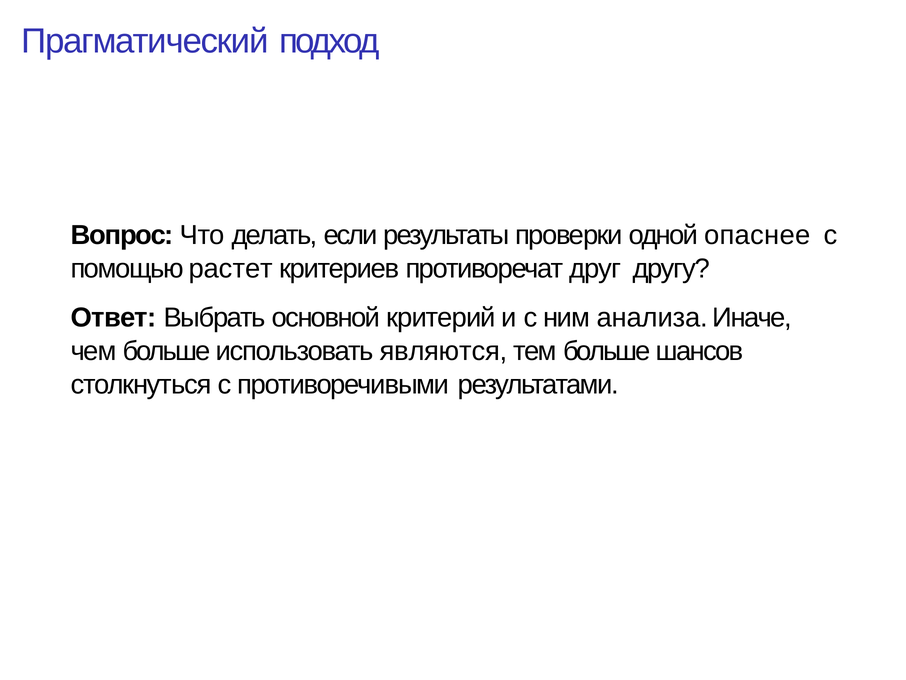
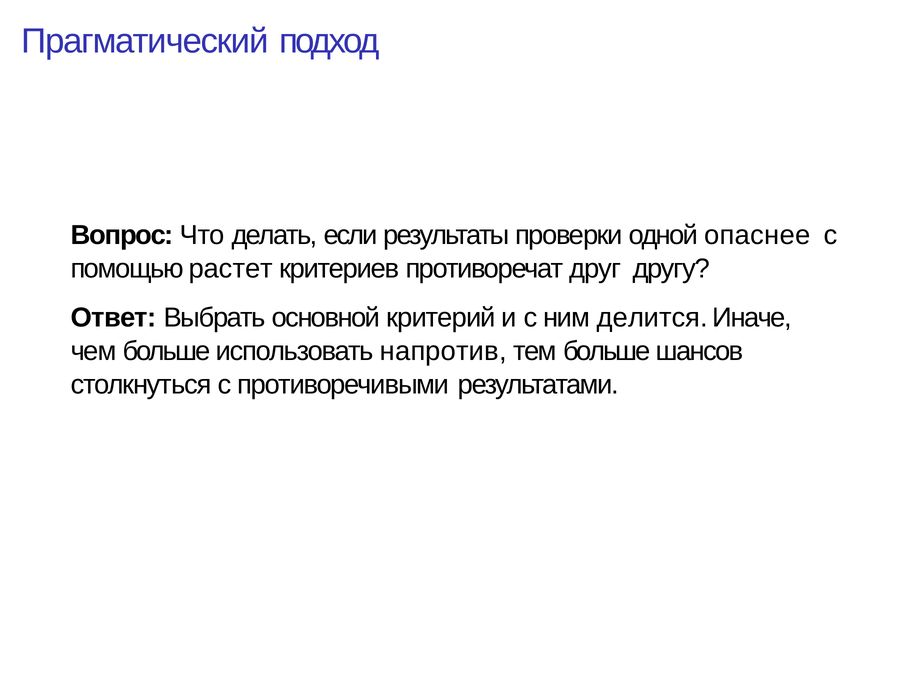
анализа: анализа -> делится (652, 318)
являются: являются -> напротив (443, 351)
